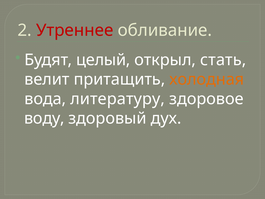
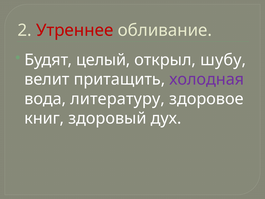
стать: стать -> шубу (223, 60)
холодная colour: orange -> purple (207, 79)
воду: воду -> книг (44, 118)
